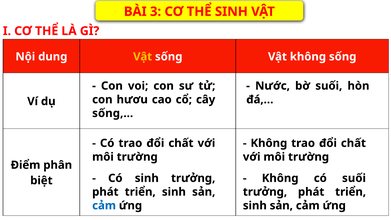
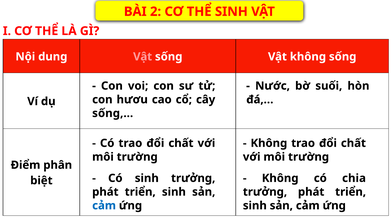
3: 3 -> 2 (156, 12)
Vật colour: yellow -> pink (143, 57)
có suối: suối -> chia (354, 178)
